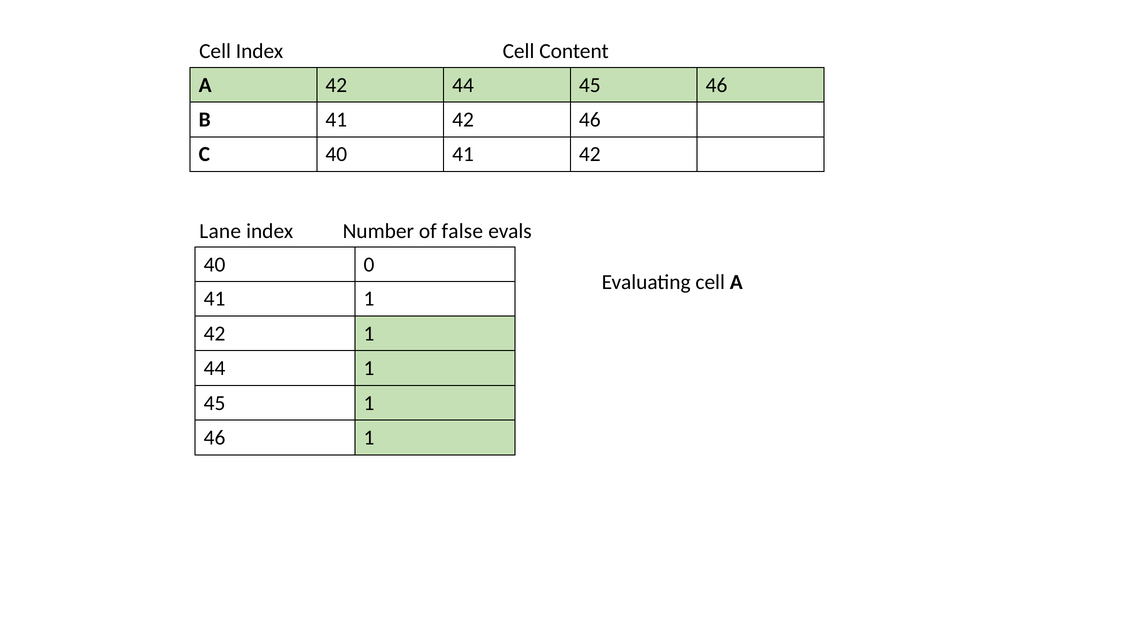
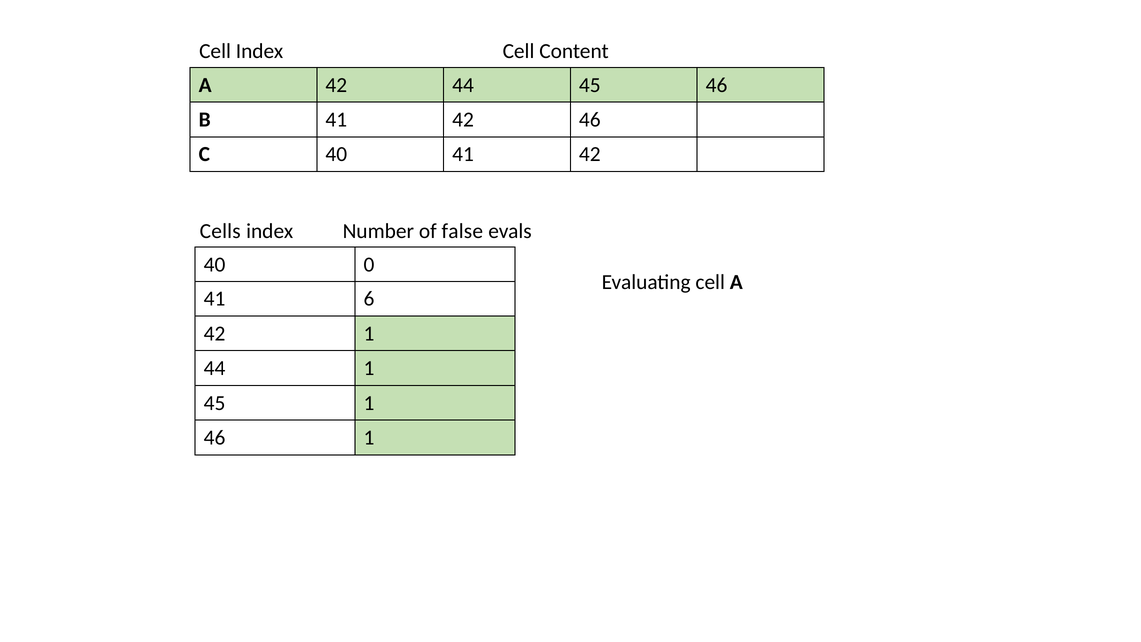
Lane: Lane -> Cells (220, 231)
41 1: 1 -> 6 (369, 299)
